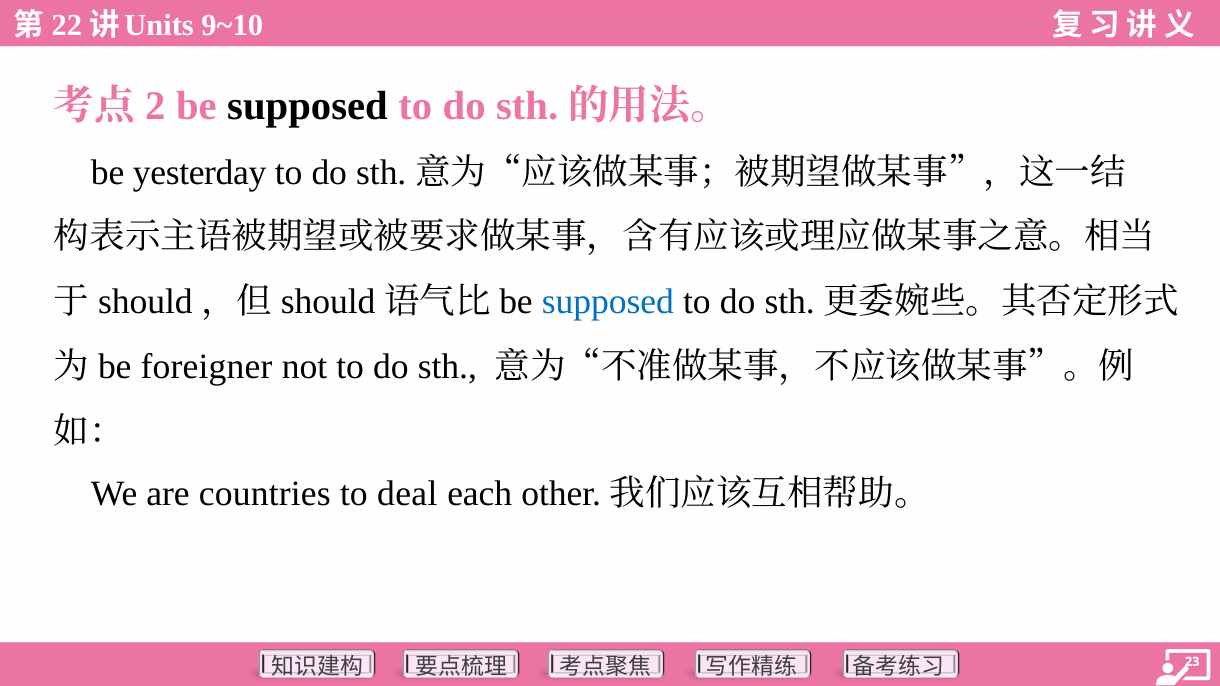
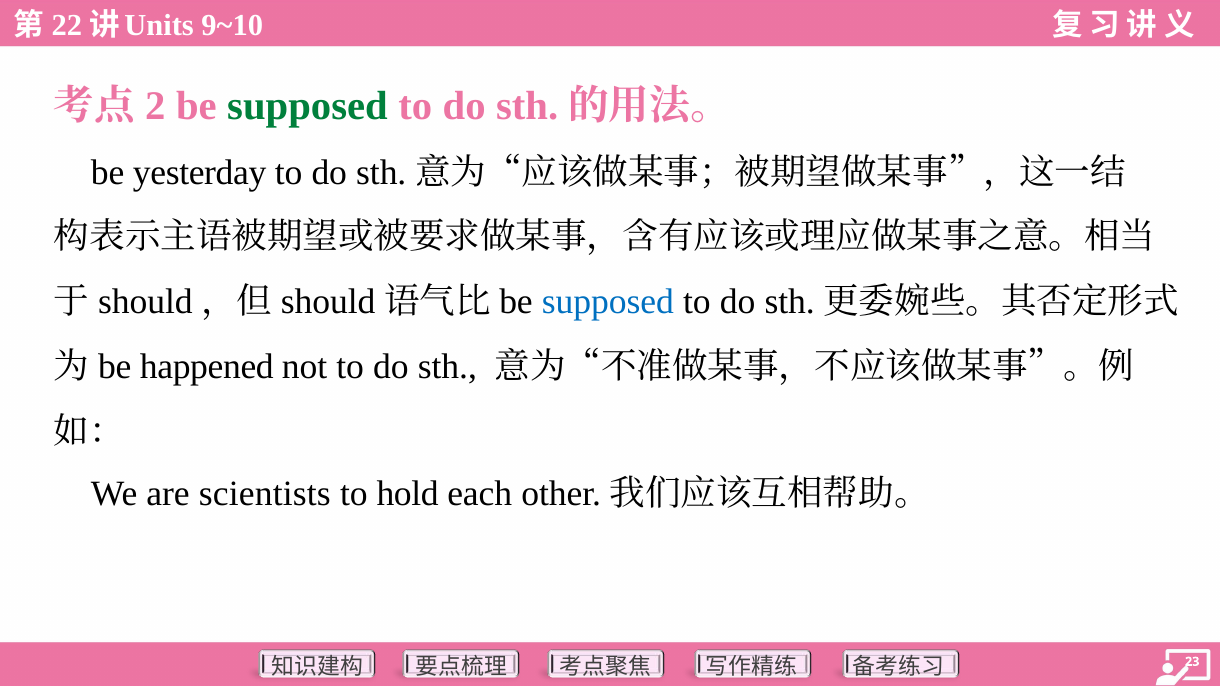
supposed colour: black -> green (307, 106)
foreigner: foreigner -> happened (207, 367)
countries: countries -> scientists (265, 494)
deal: deal -> hold (408, 494)
